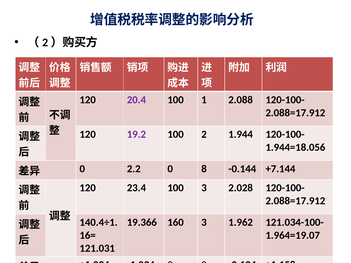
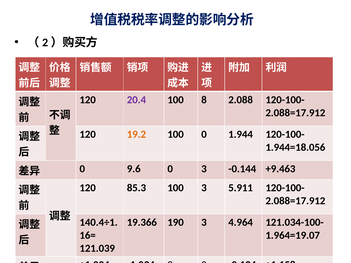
1: 1 -> 8 (204, 100)
19.2 colour: purple -> orange (136, 134)
100 2: 2 -> 0 (204, 134)
2.2: 2.2 -> 9.6 (134, 169)
0 8: 8 -> 3 (204, 169)
+7.144: +7.144 -> +9.463 (280, 169)
23.4: 23.4 -> 85.3 (136, 188)
2.028: 2.028 -> 5.911 (241, 188)
160: 160 -> 190 (176, 223)
1.962: 1.962 -> 4.964 (241, 223)
121.031: 121.031 -> 121.039 (97, 249)
